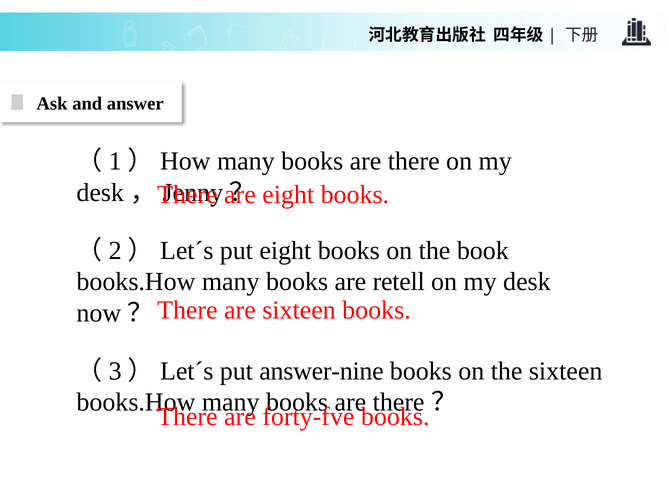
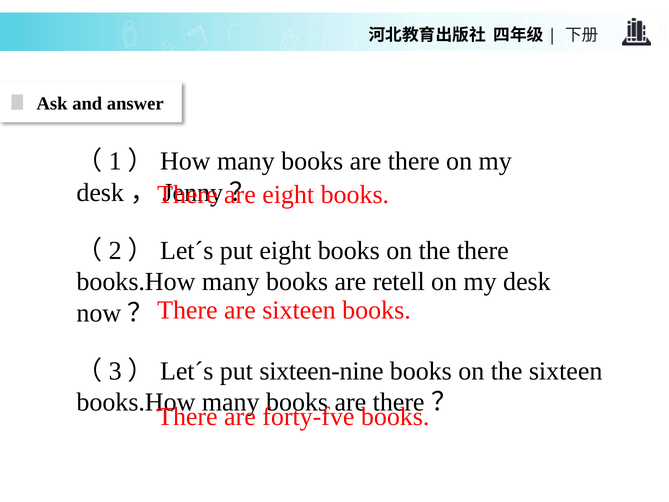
the book: book -> there (483, 250)
answer-nine: answer-nine -> sixteen-nine (321, 371)
